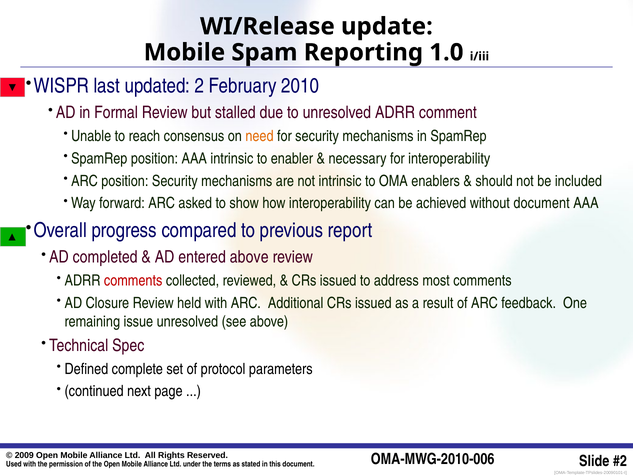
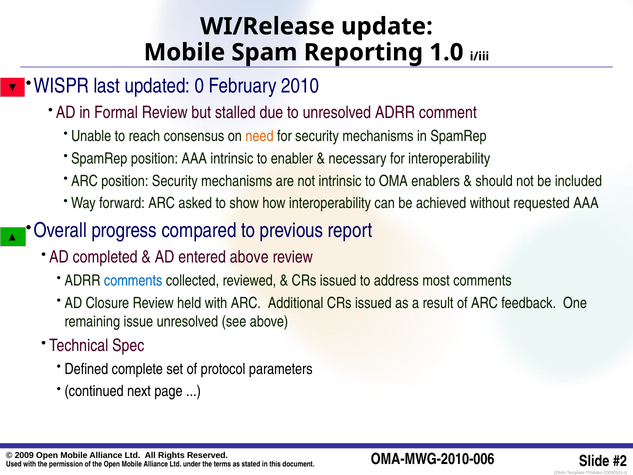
2: 2 -> 0 (200, 86)
without document: document -> requested (542, 203)
comments colour: red -> blue (133, 281)
